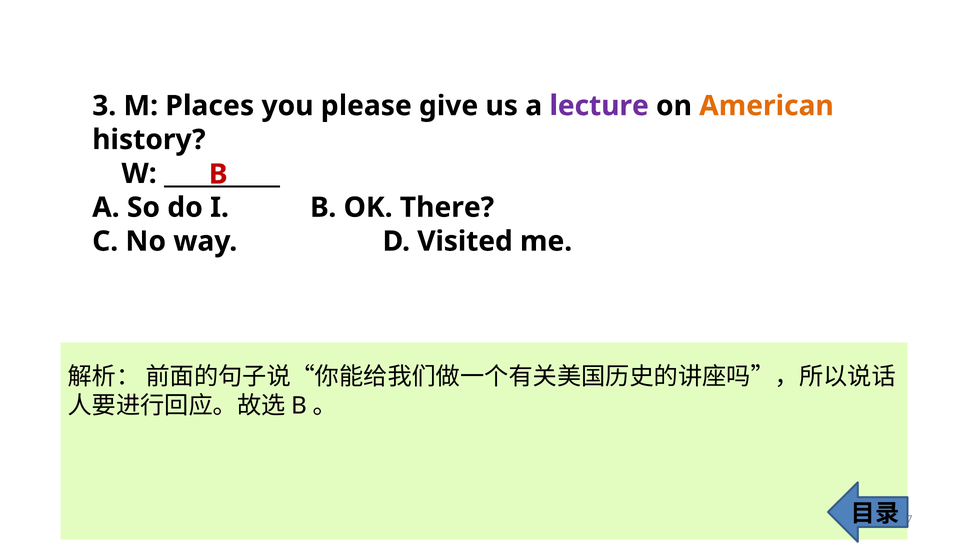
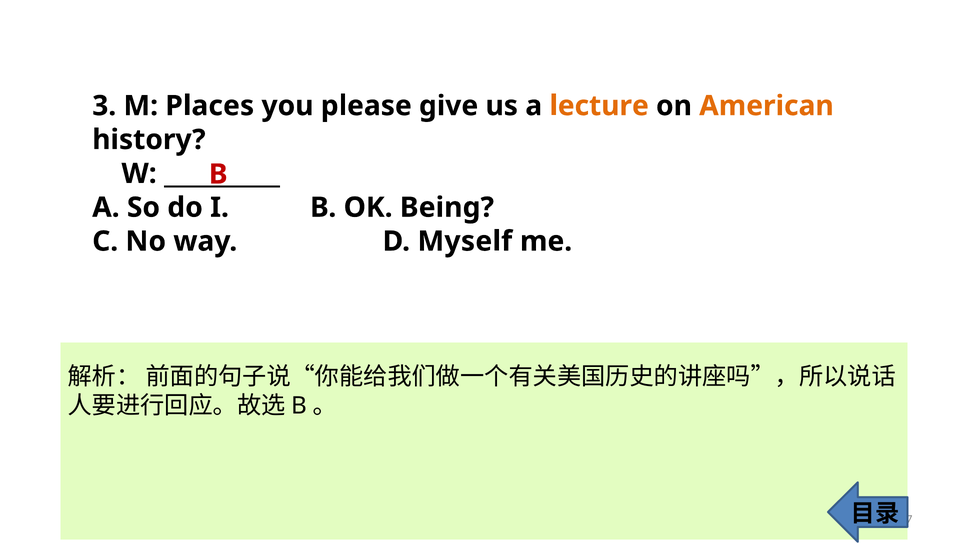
lecture colour: purple -> orange (599, 106)
There: There -> Being (447, 208)
Visited: Visited -> Myself (465, 242)
